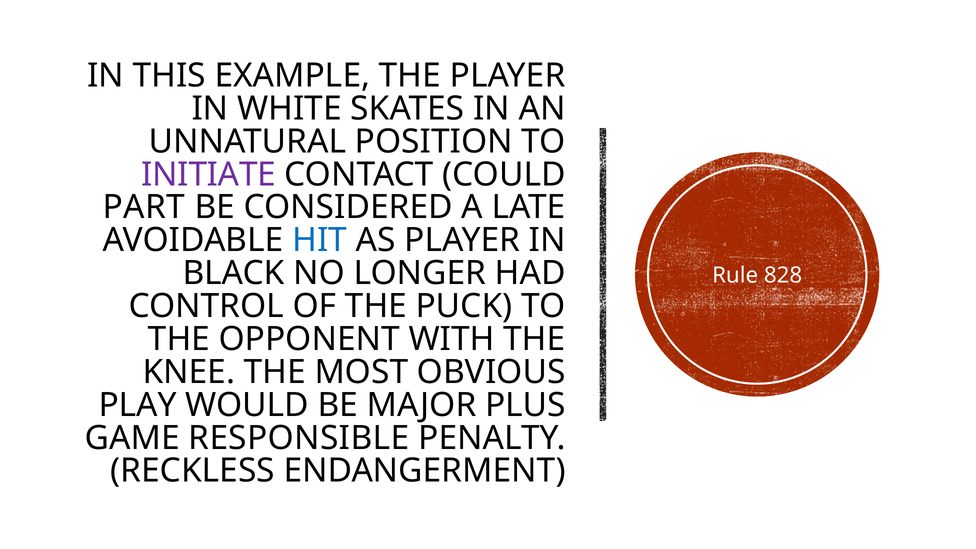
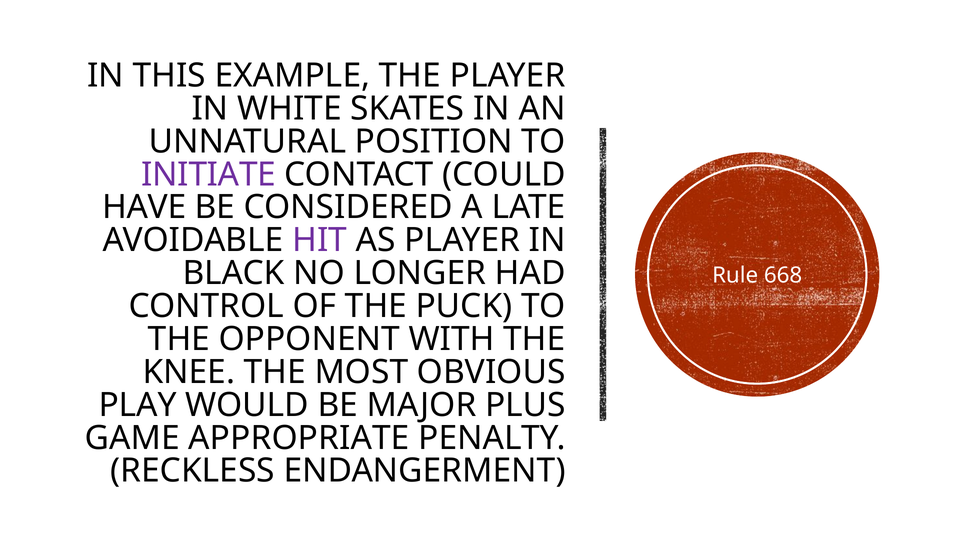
PART: PART -> HAVE (144, 207)
HIT colour: blue -> purple (320, 240)
828: 828 -> 668 (783, 275)
RESPONSIBLE: RESPONSIBLE -> APPROPRIATE (299, 438)
